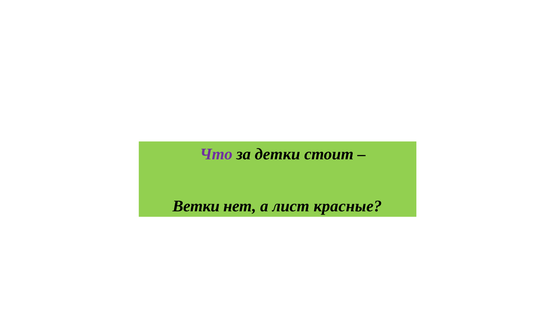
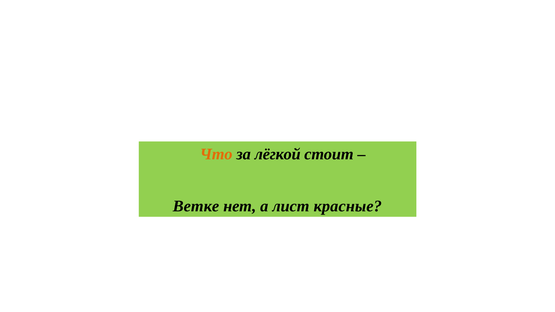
Что colour: purple -> orange (216, 154)
детки: детки -> лёгкой (278, 154)
Ветки: Ветки -> Ветке (196, 206)
